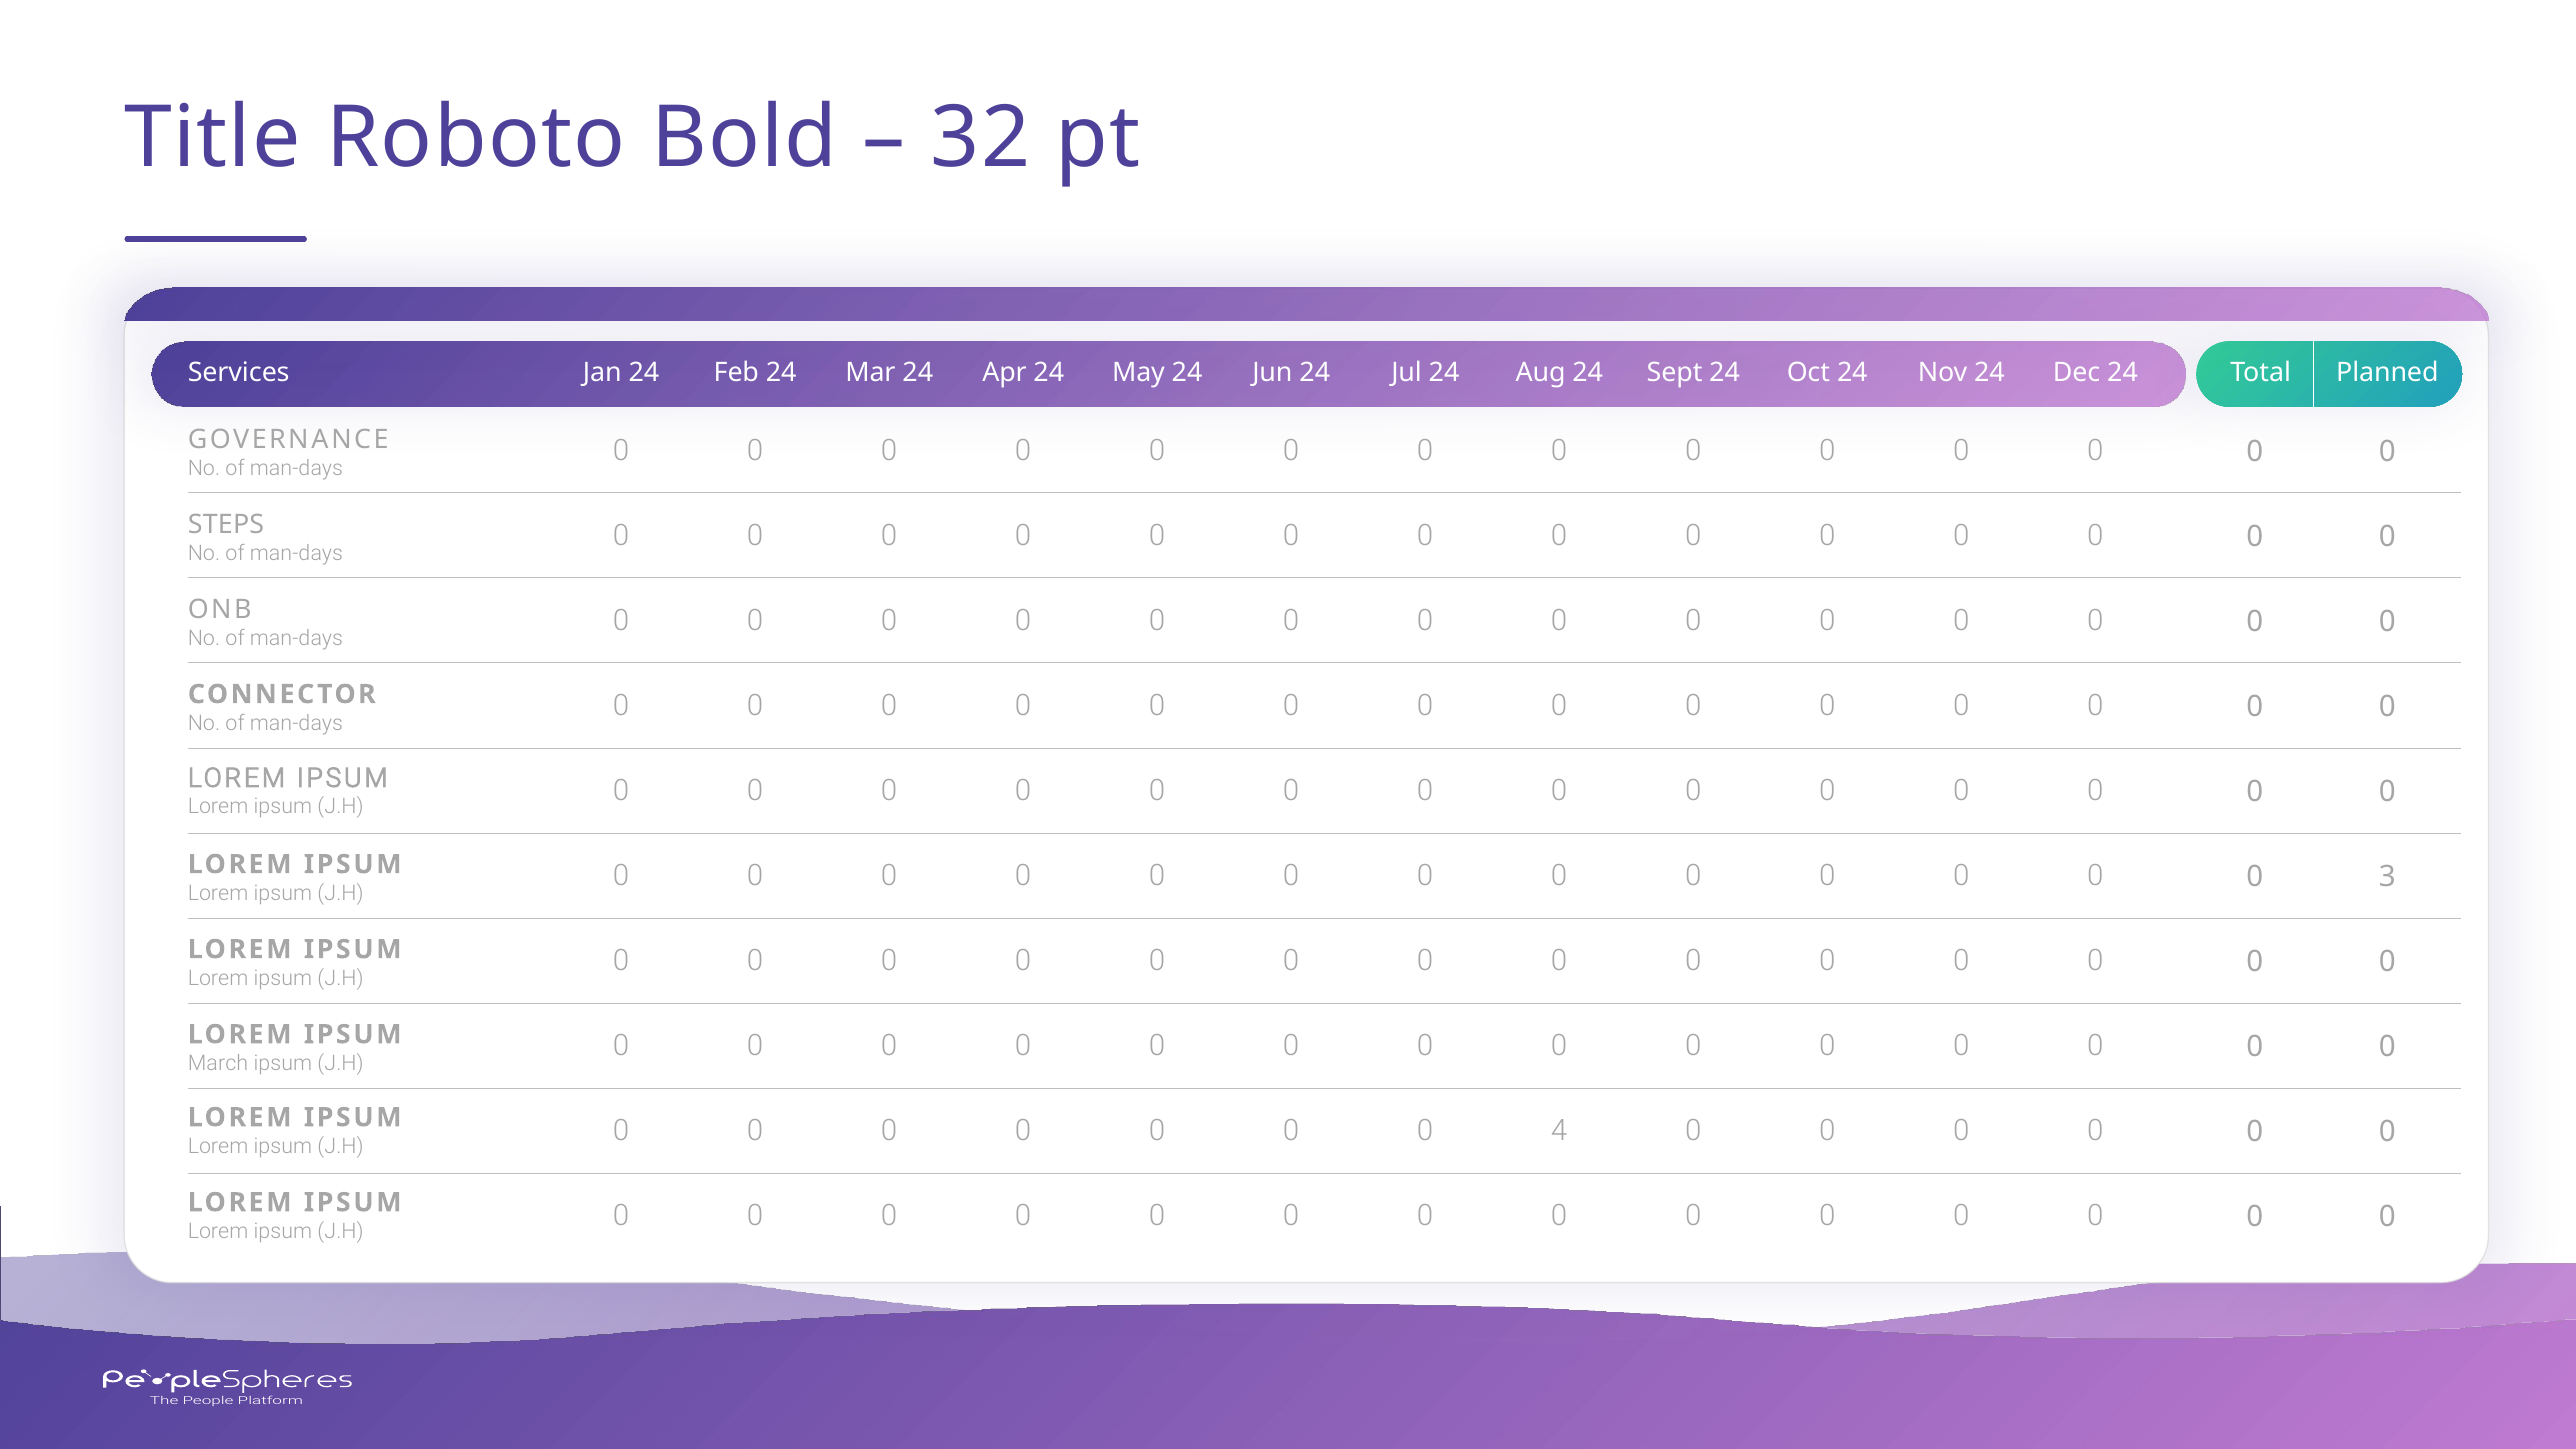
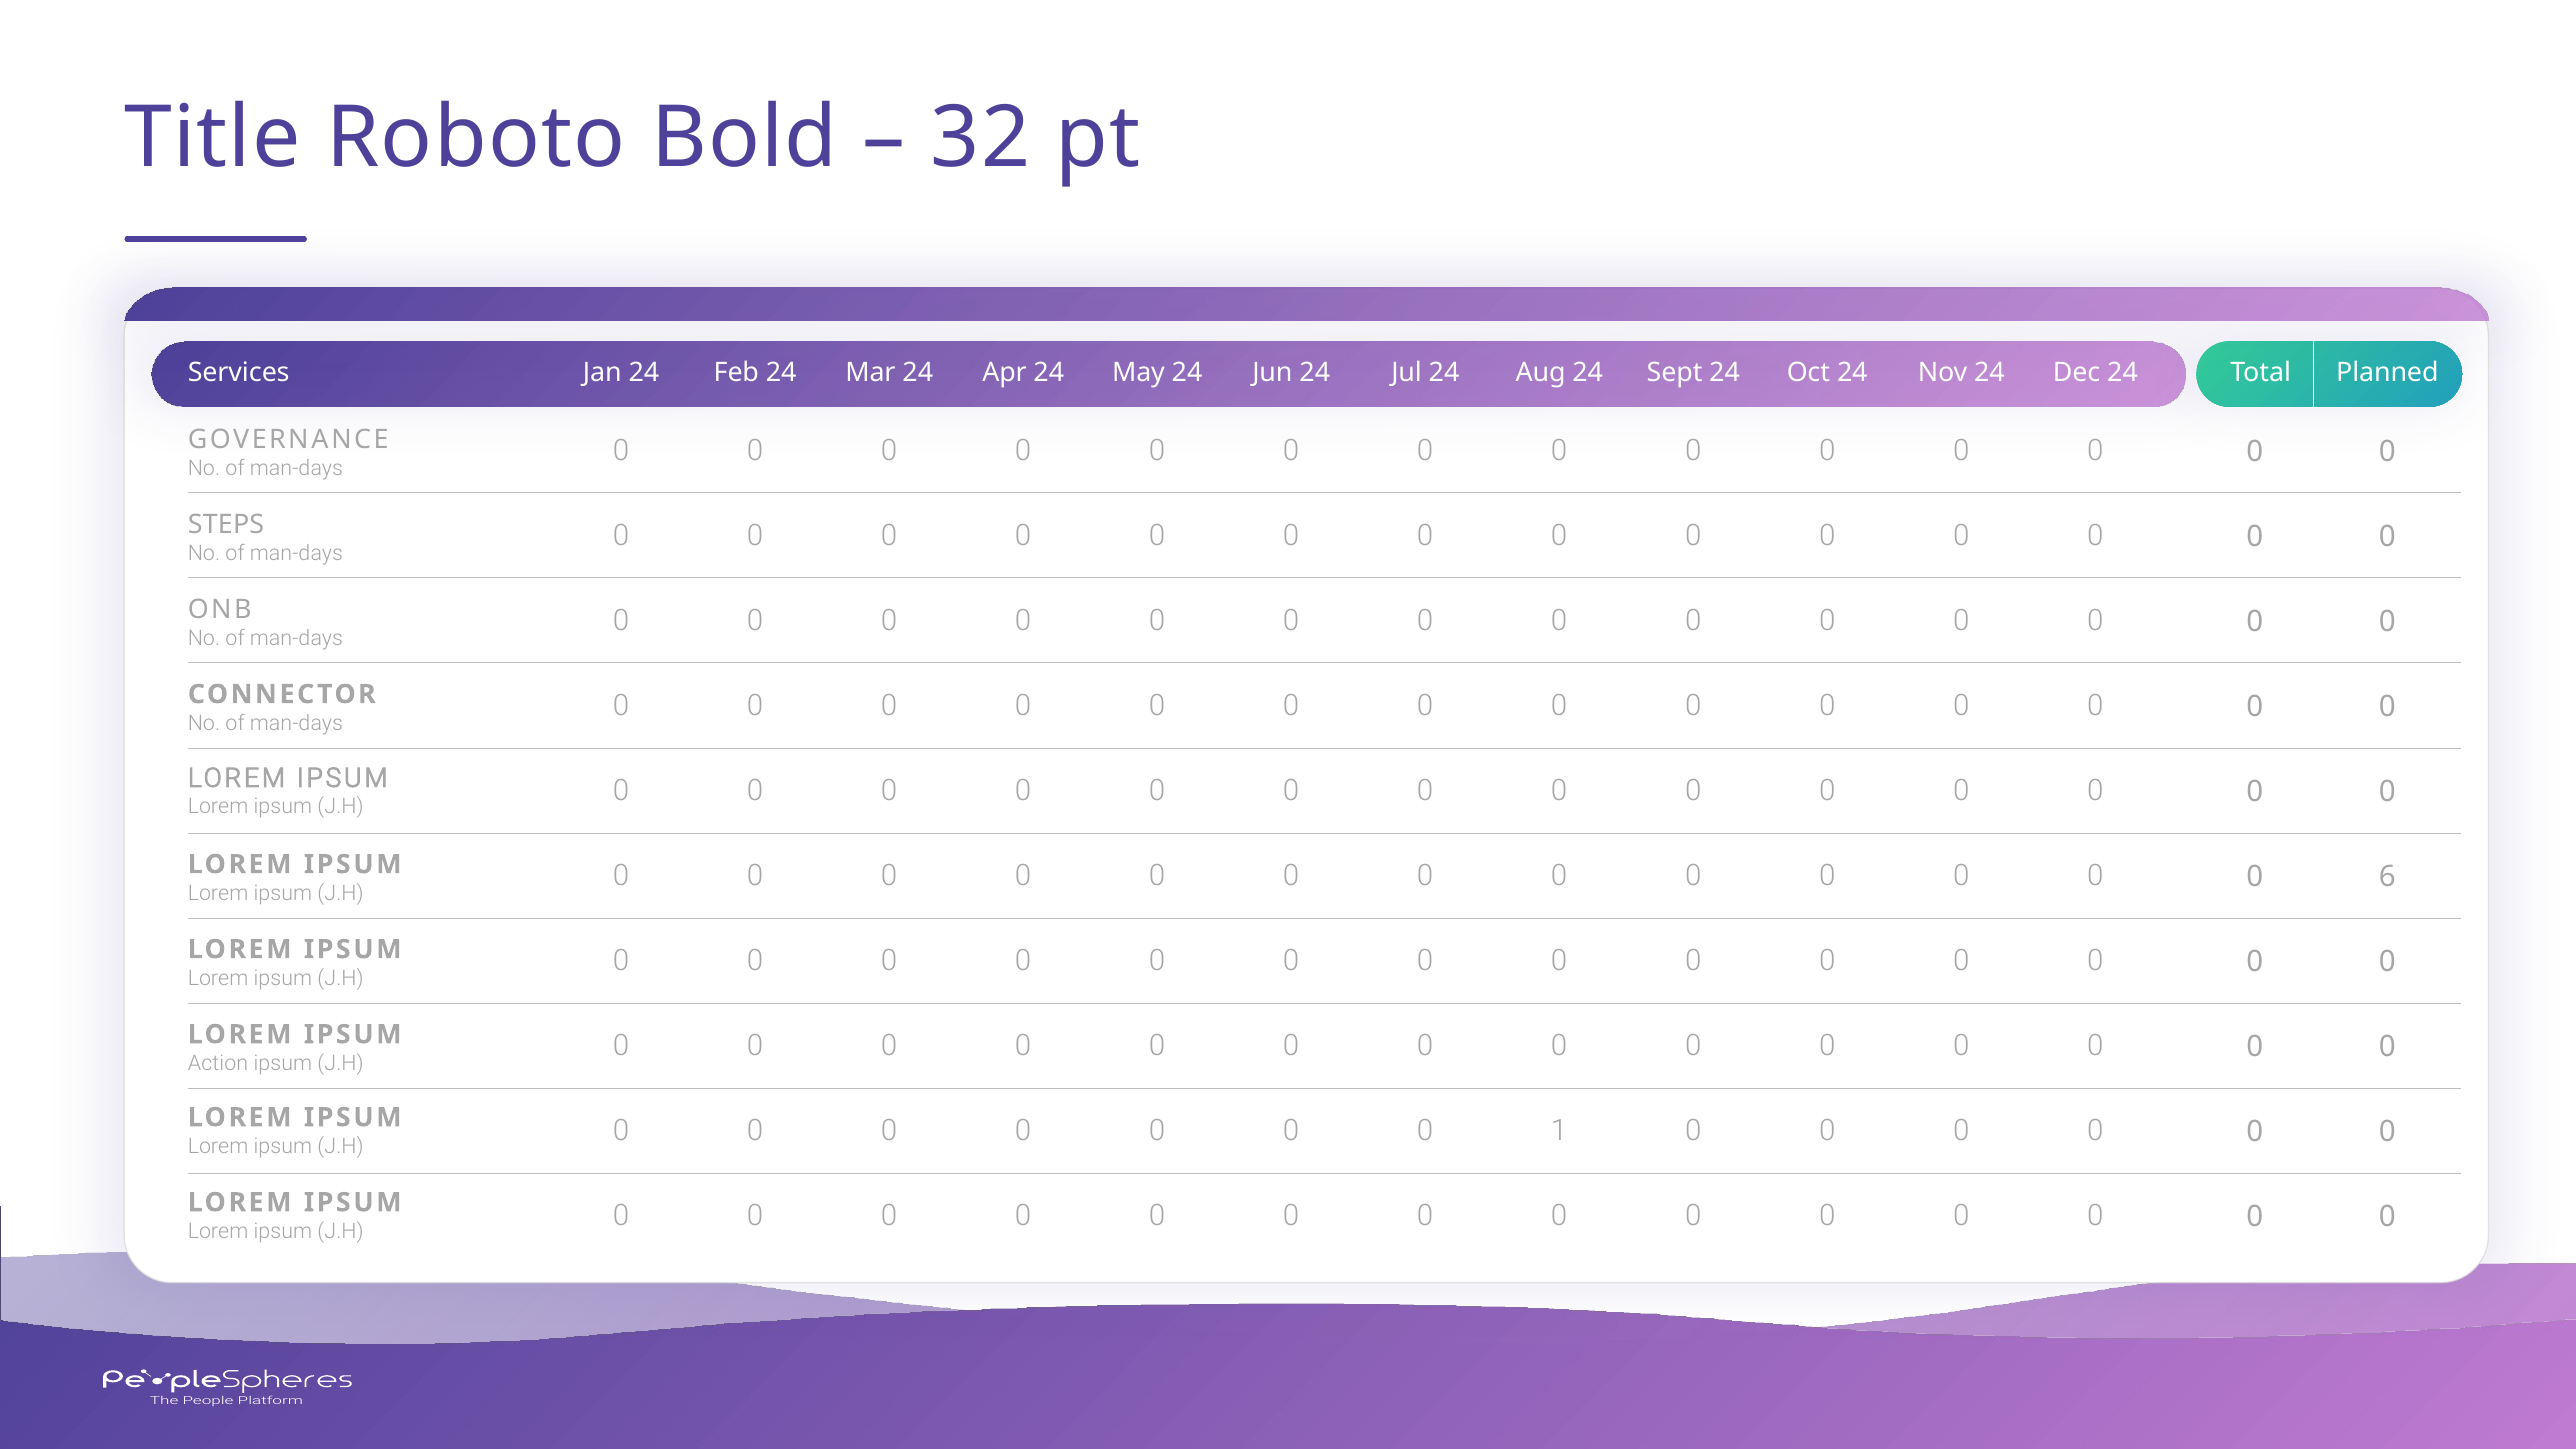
3: 3 -> 6 (2387, 877)
March: March -> Action (218, 1064)
4: 4 -> 1 (1559, 1131)
